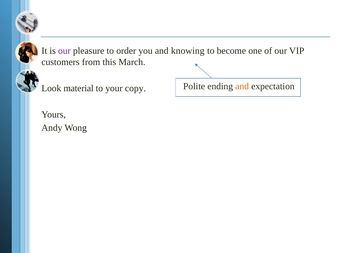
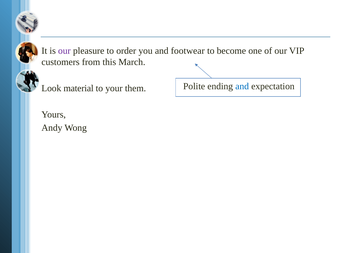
knowing: knowing -> footwear (188, 51)
and colour: orange -> blue (242, 86)
copy: copy -> them (135, 89)
